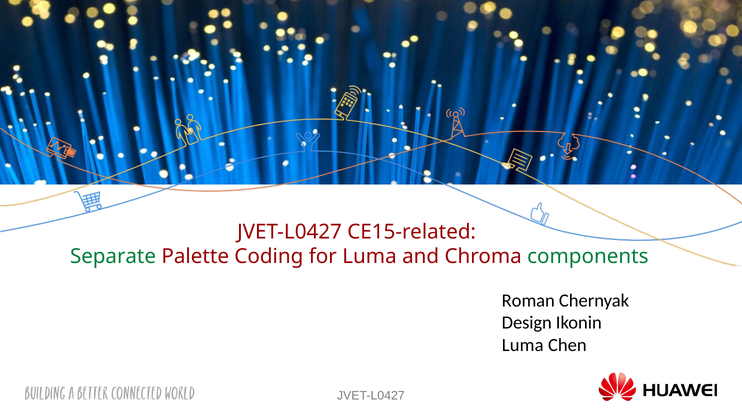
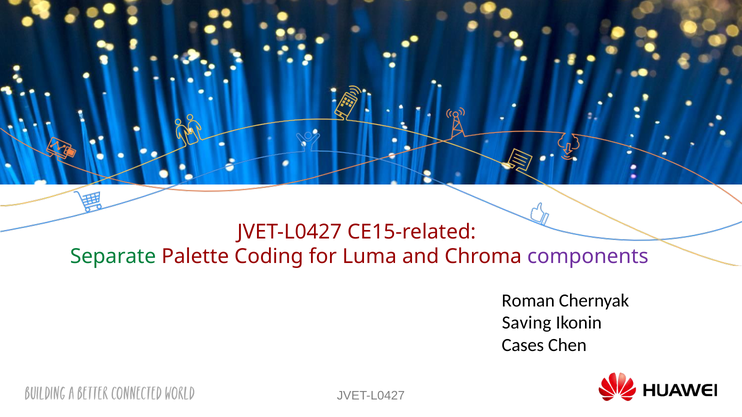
components colour: green -> purple (588, 257)
Design: Design -> Saving (527, 323)
Luma: Luma -> Cases (523, 345)
